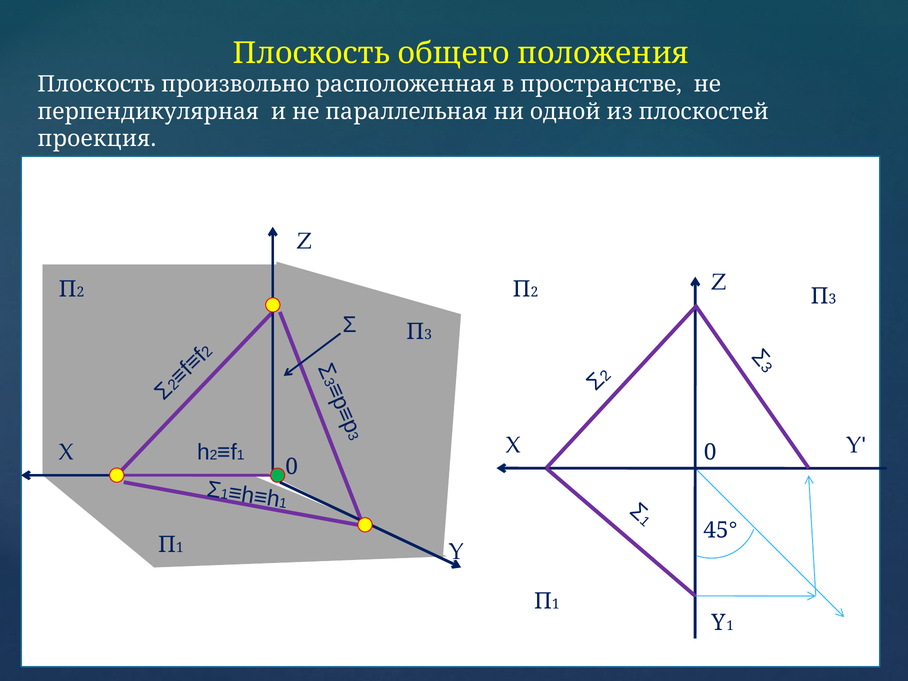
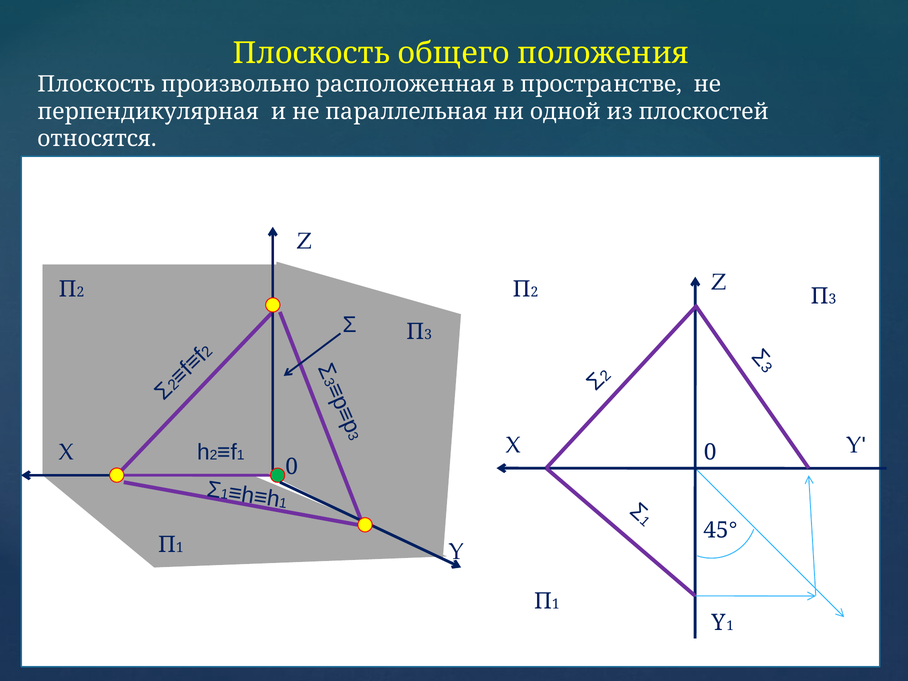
проекция: проекция -> относятся (97, 139)
